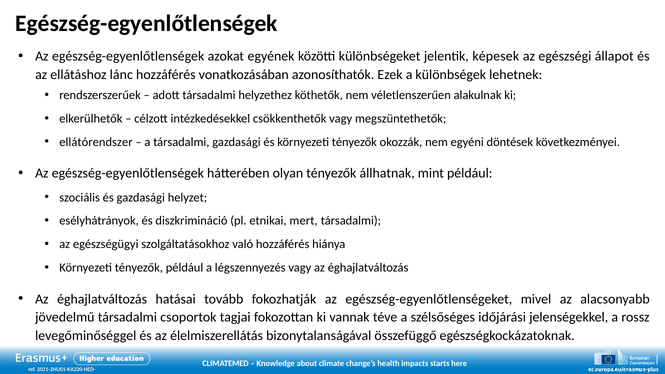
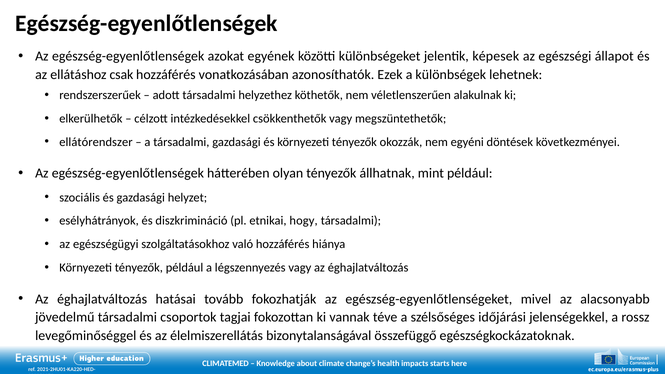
lánc: lánc -> csak (121, 75)
mert: mert -> hogy (304, 221)
